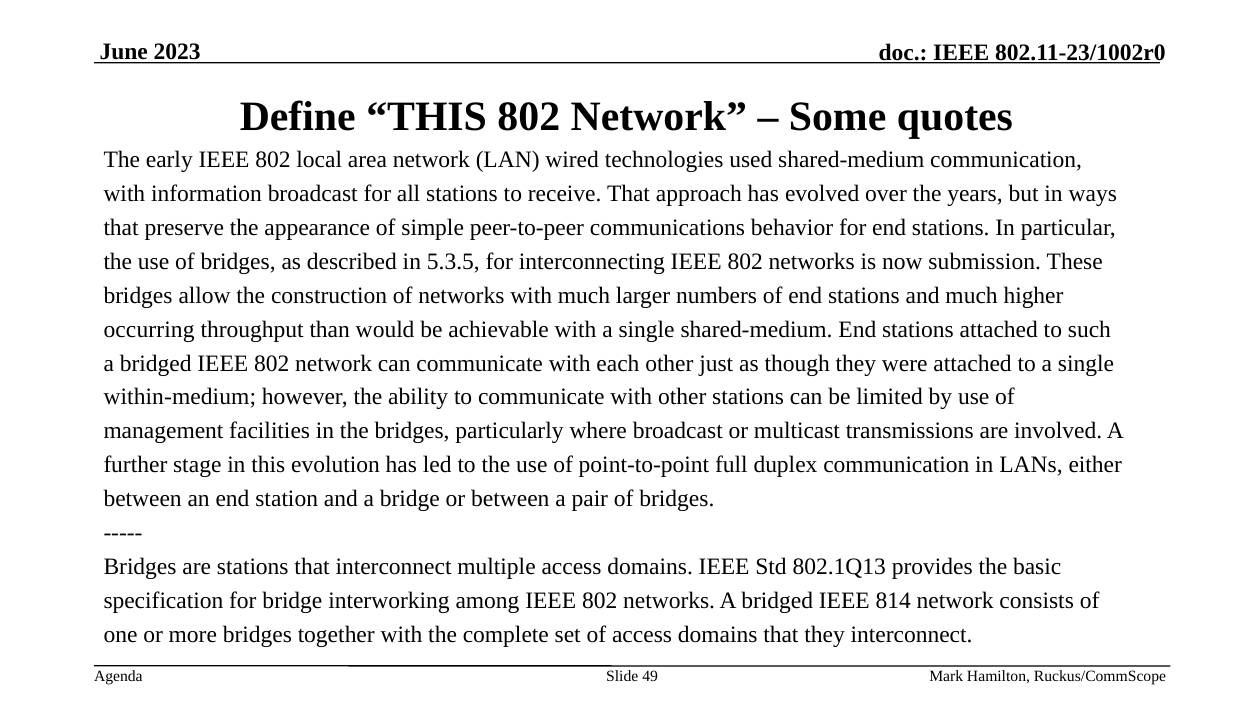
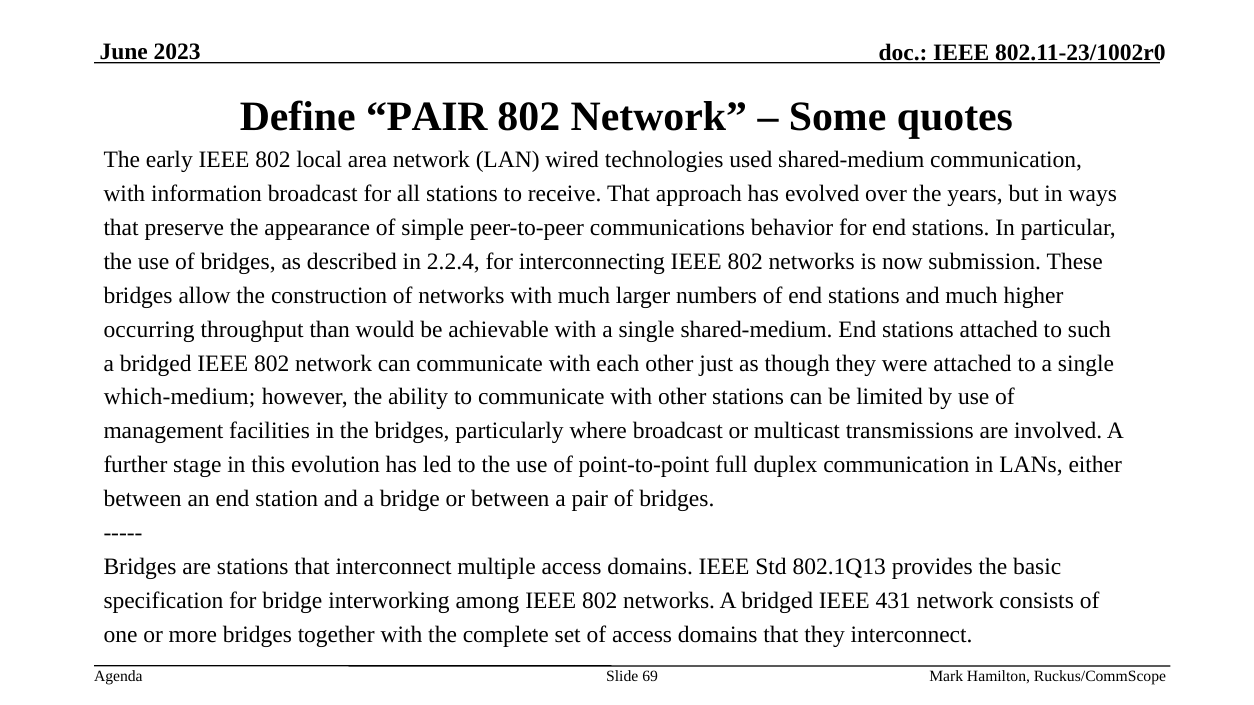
Define THIS: THIS -> PAIR (427, 117)
5.3.5: 5.3.5 -> 2.2.4 (453, 261)
within-medium: within-medium -> which-medium (180, 397)
814: 814 -> 431 (893, 601)
49: 49 -> 69 (650, 677)
